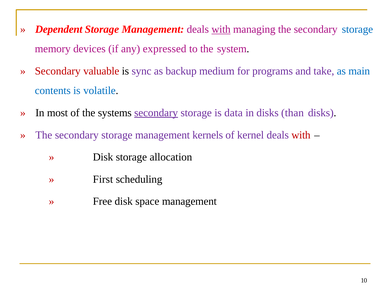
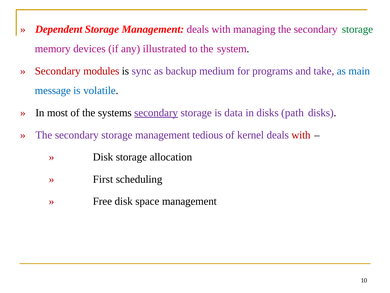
with underline: present -> none (221, 29)
storage colour: blue -> green (357, 29)
expressed: expressed -> illustrated (165, 49)
valuable: valuable -> modules (101, 71)
contents: contents -> message (53, 90)
than: than -> path (292, 113)
kernels: kernels -> tedious (208, 135)
